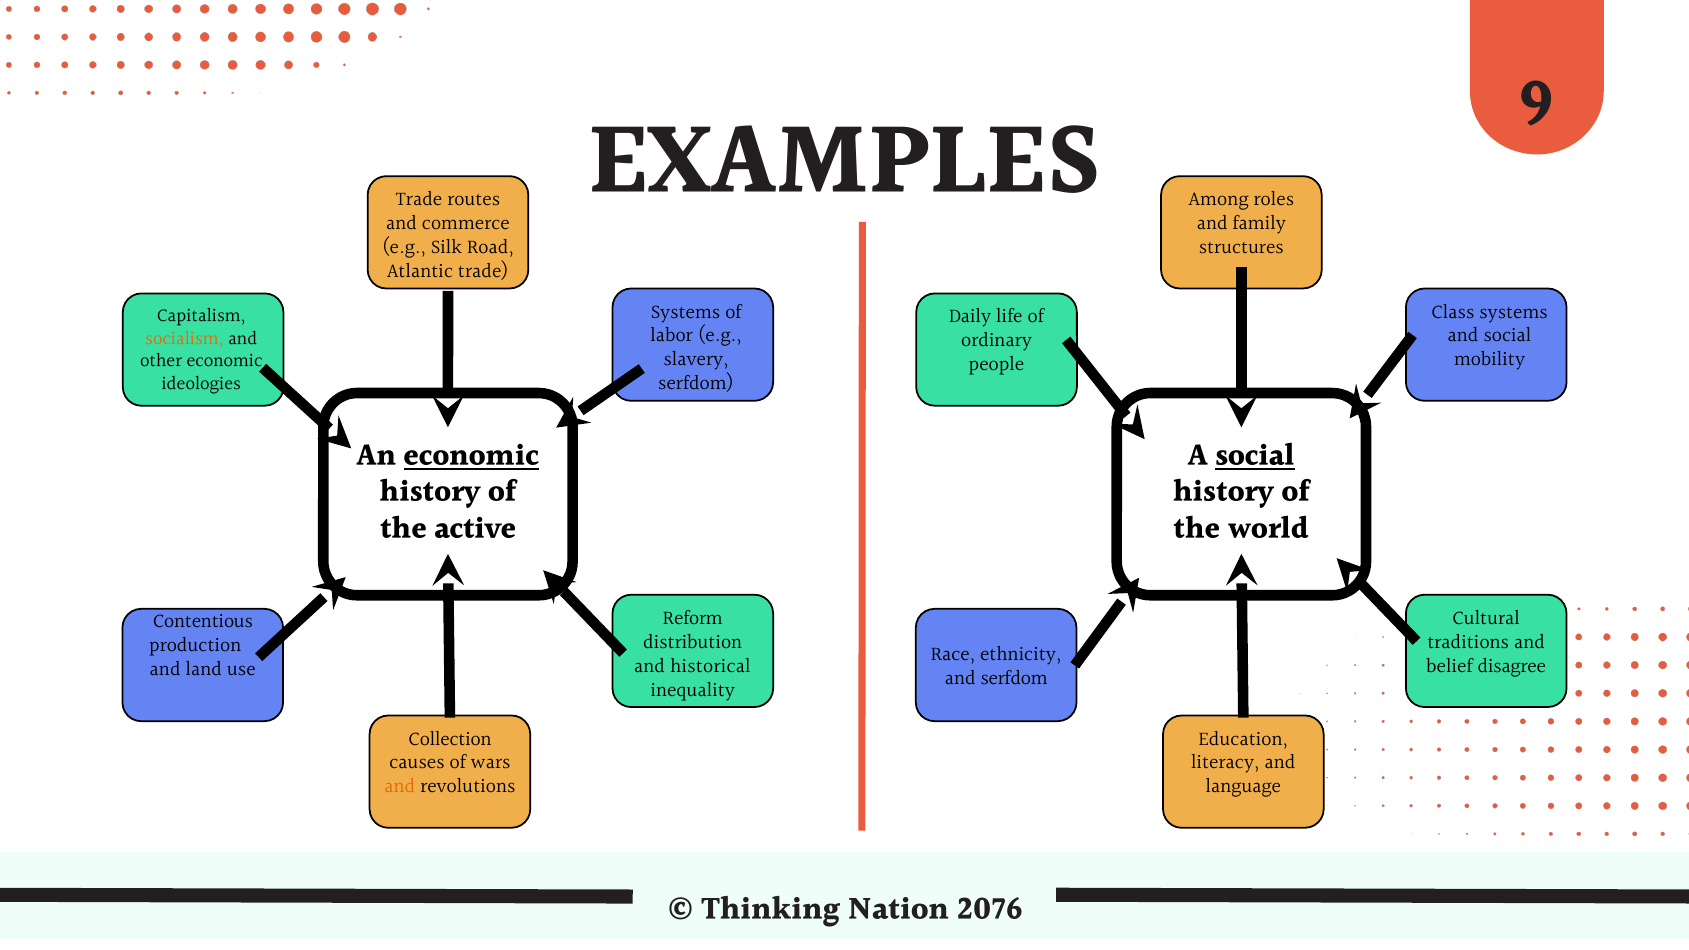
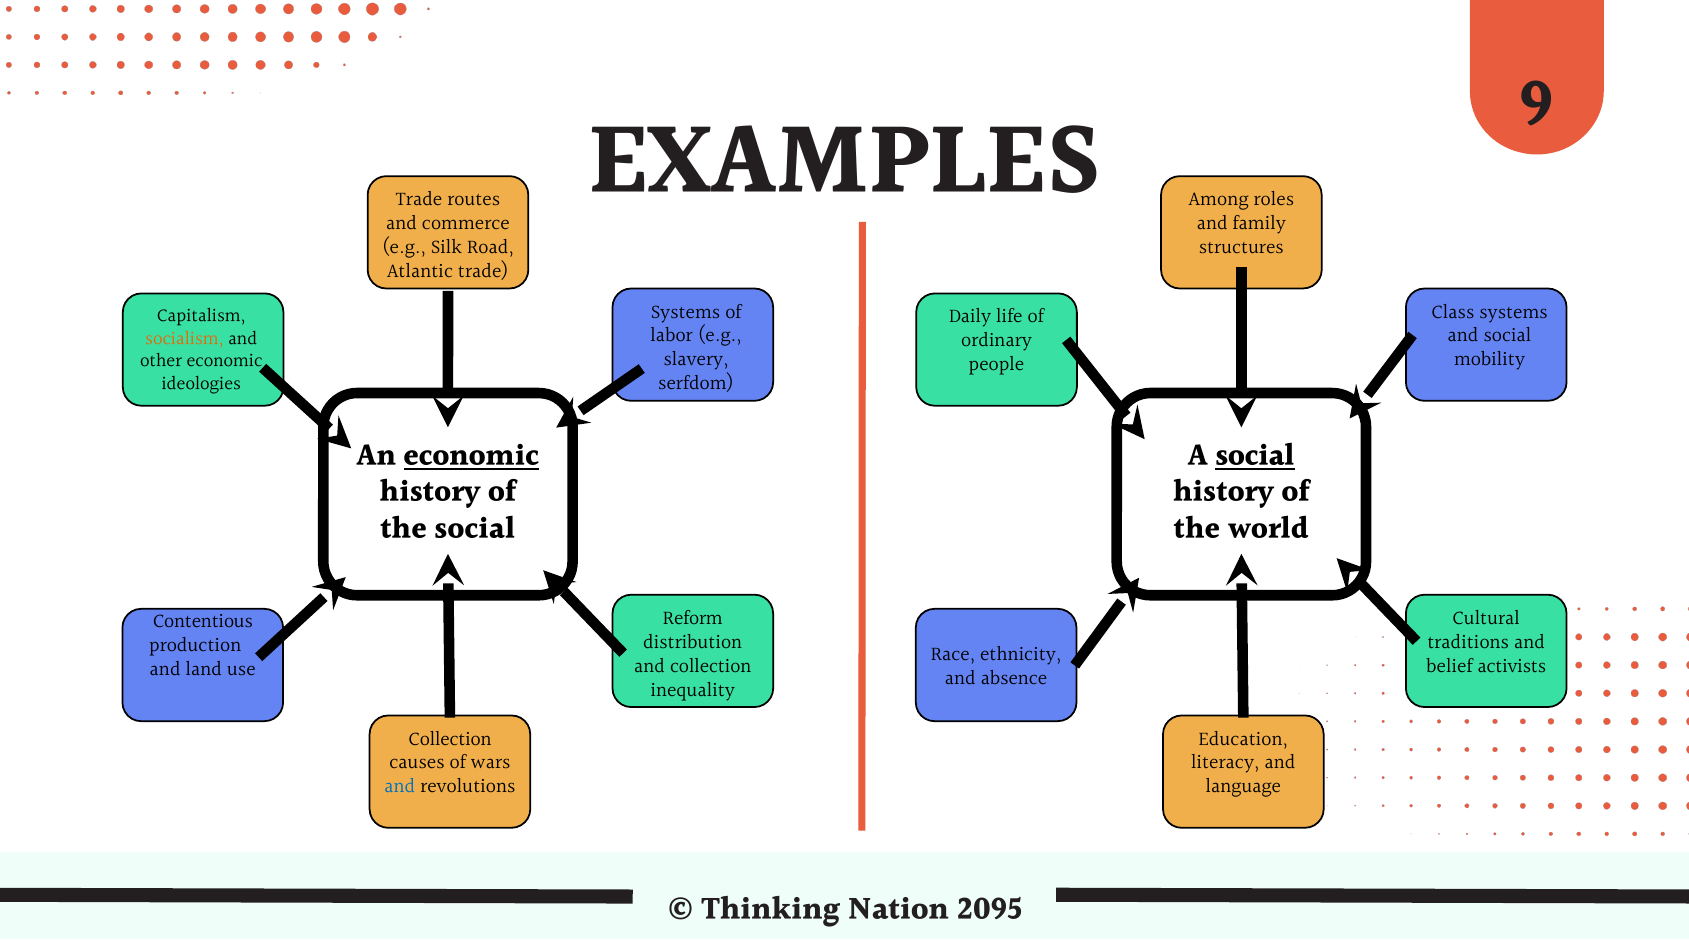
the active: active -> social (475, 529)
and historical: historical -> collection (711, 667)
disagree: disagree -> activists (1512, 667)
and serfdom: serfdom -> absence (1014, 679)
and colour: orange -> blue (400, 787)
2076: 2076 -> 2095 (990, 910)
